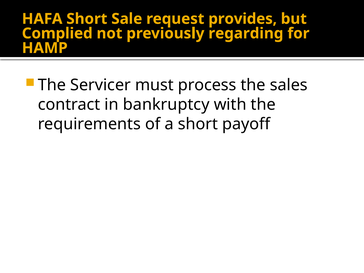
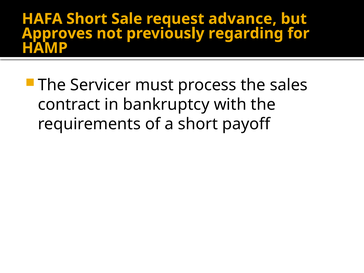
provides: provides -> advance (243, 19)
Complied: Complied -> Approves (57, 33)
